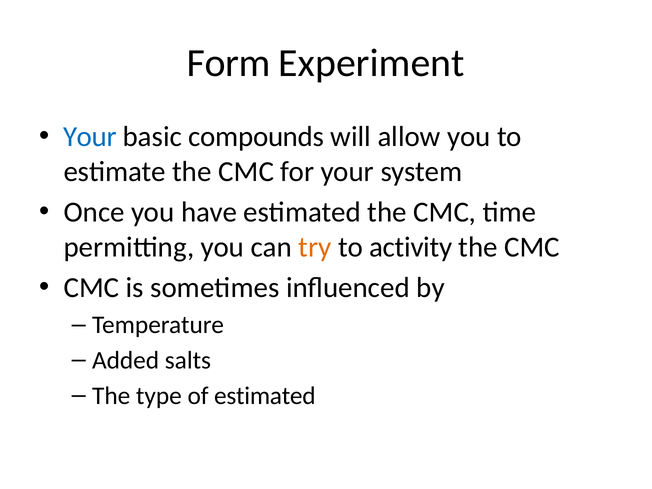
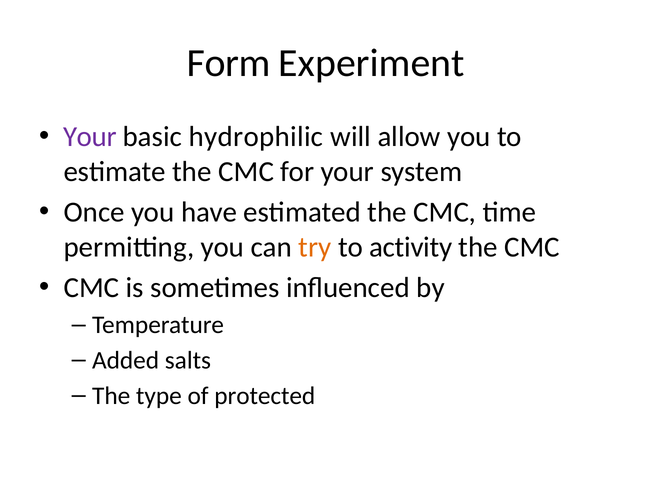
Your colour: blue -> purple (90, 137)
compounds: compounds -> hydrophilic (256, 137)
of estimated: estimated -> protected (265, 396)
